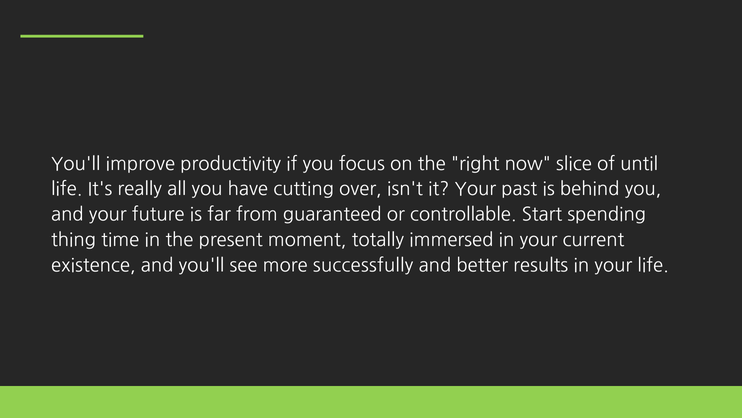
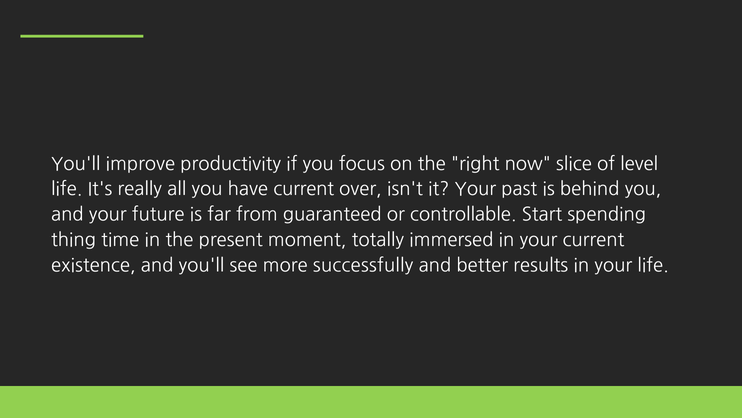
until: until -> level (639, 164)
have cutting: cutting -> current (304, 189)
